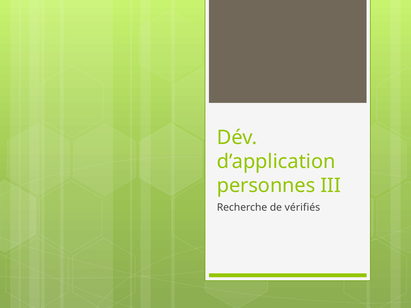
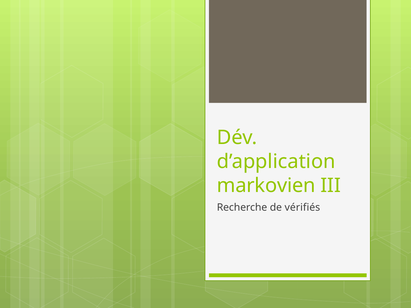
personnes: personnes -> markovien (266, 186)
